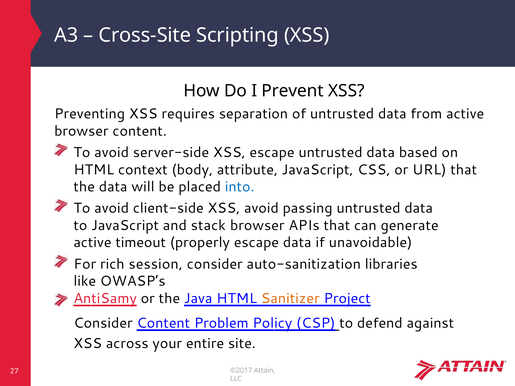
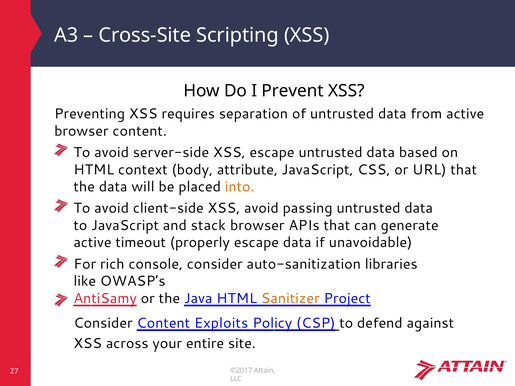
into colour: blue -> orange (240, 187)
session: session -> console (156, 264)
Problem: Problem -> Exploits (221, 323)
